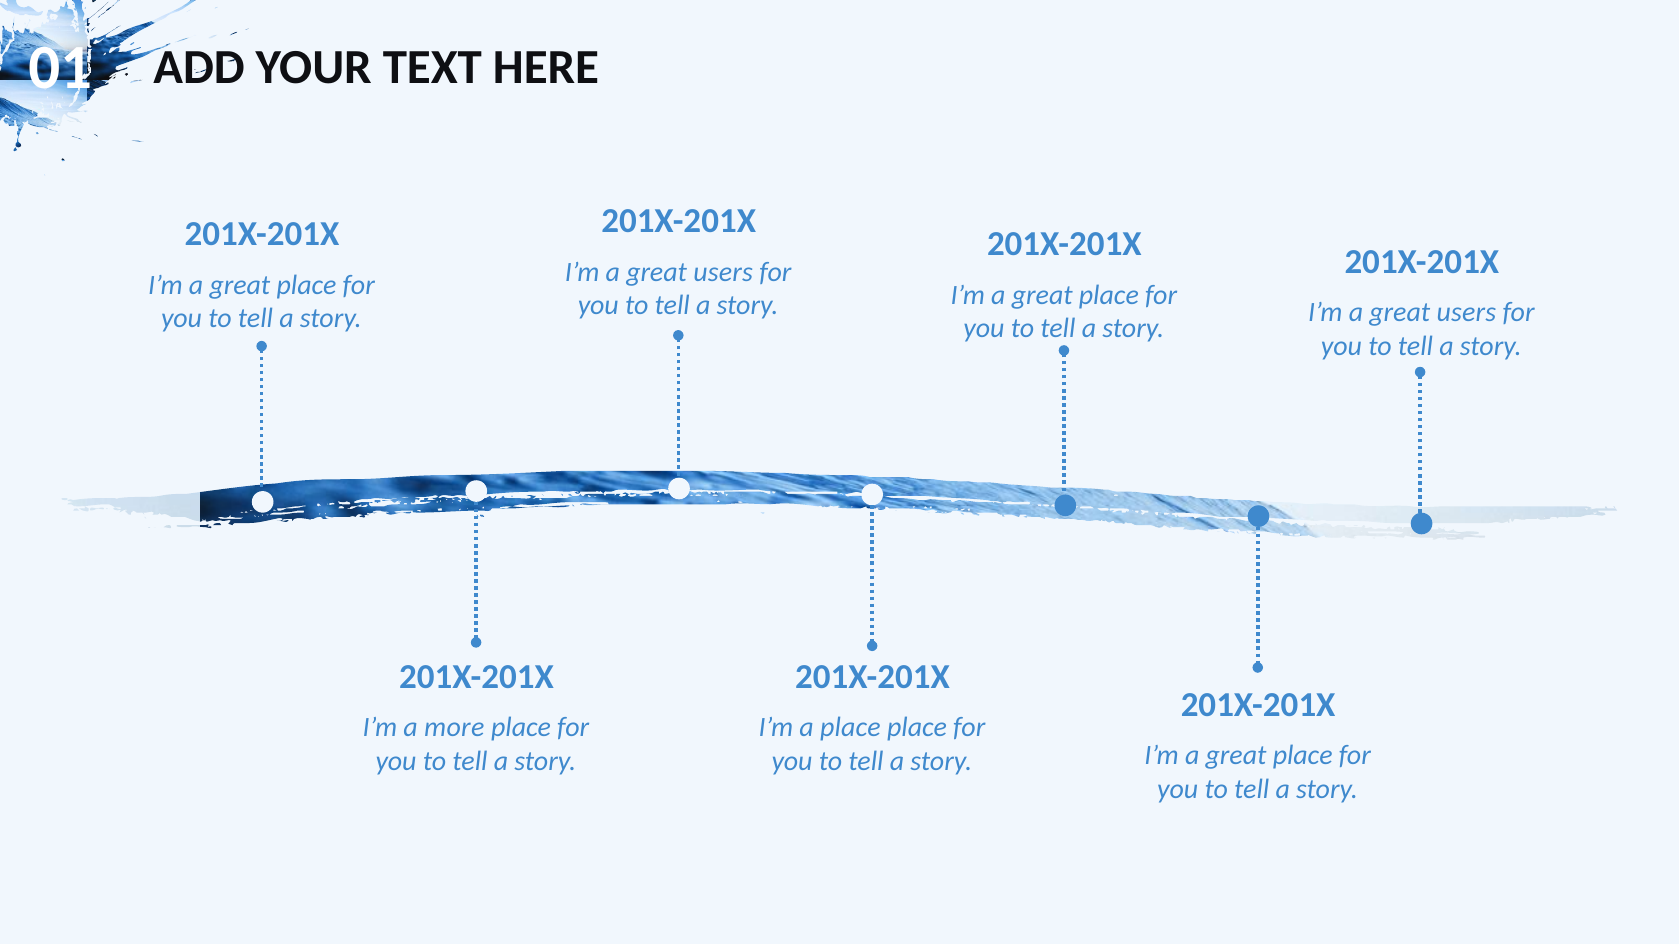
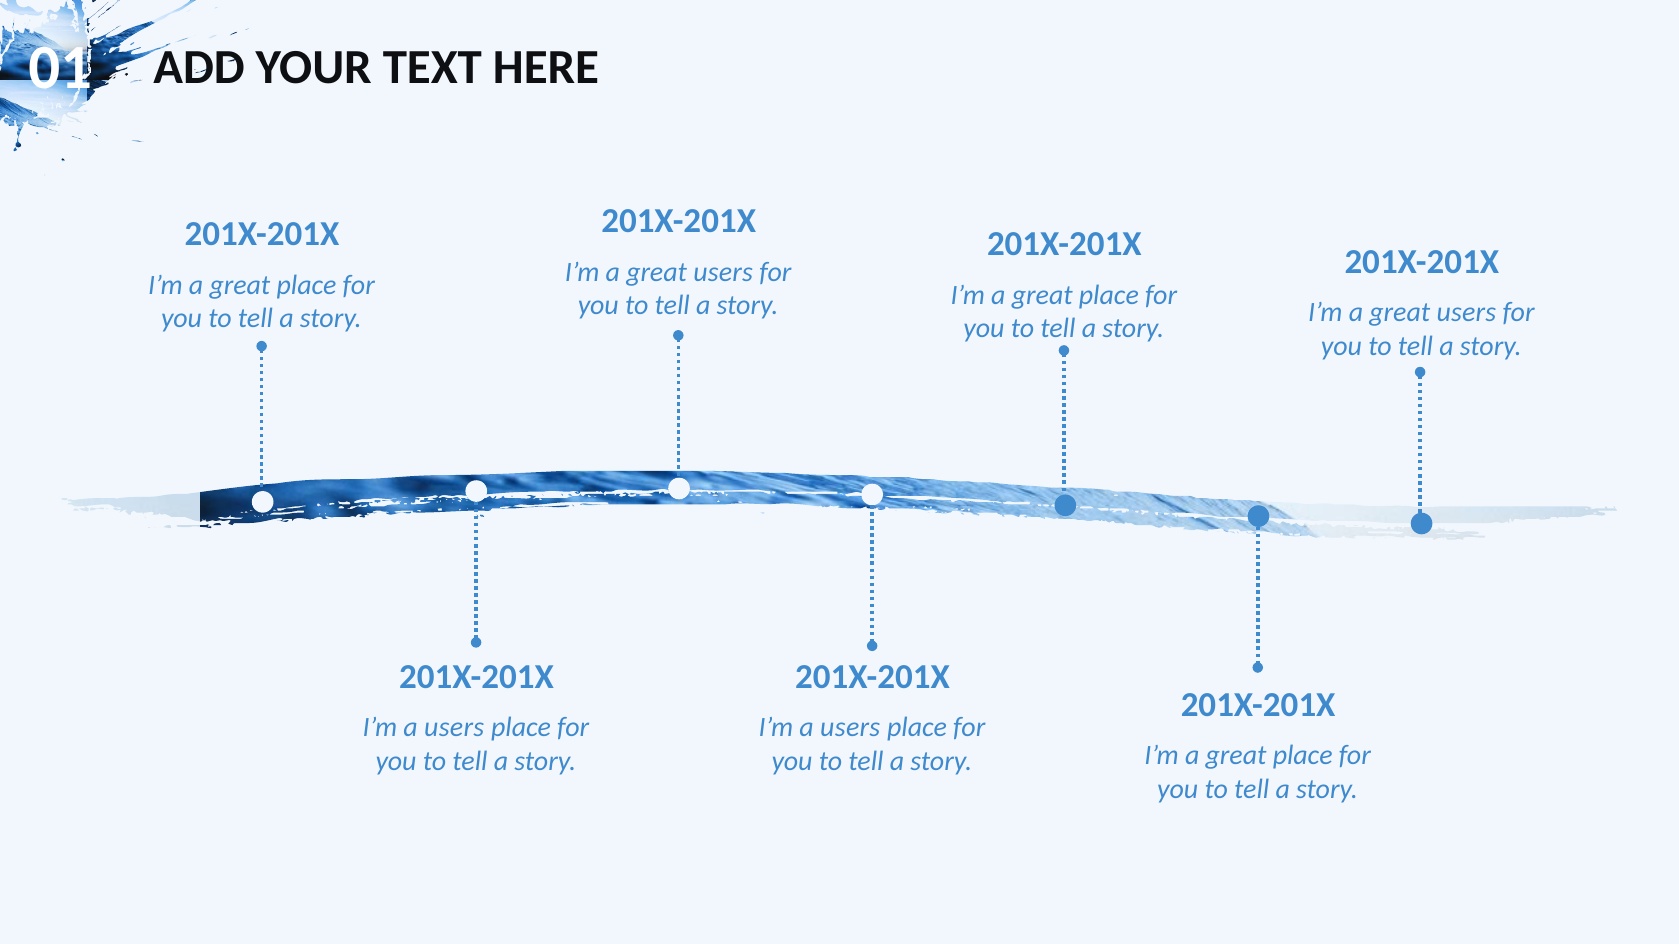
more: more -> users (454, 728)
place: place -> users (850, 728)
